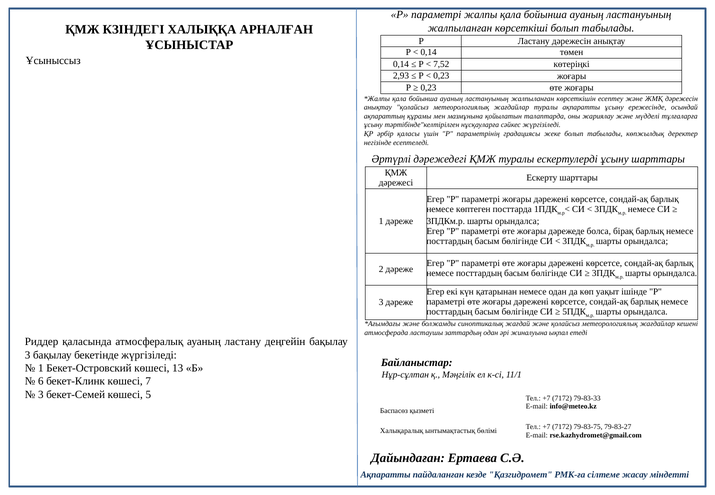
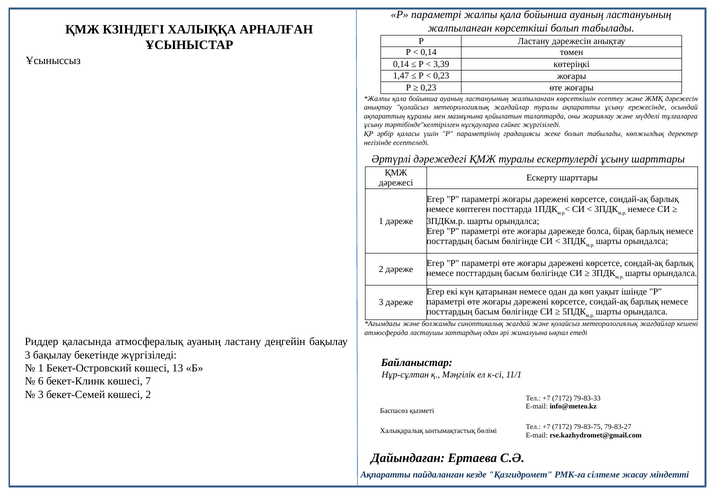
7,52: 7,52 -> 3,39 (441, 64)
2,93: 2,93 -> 1,47 (401, 76)
көшесі 5: 5 -> 2 (148, 394)
